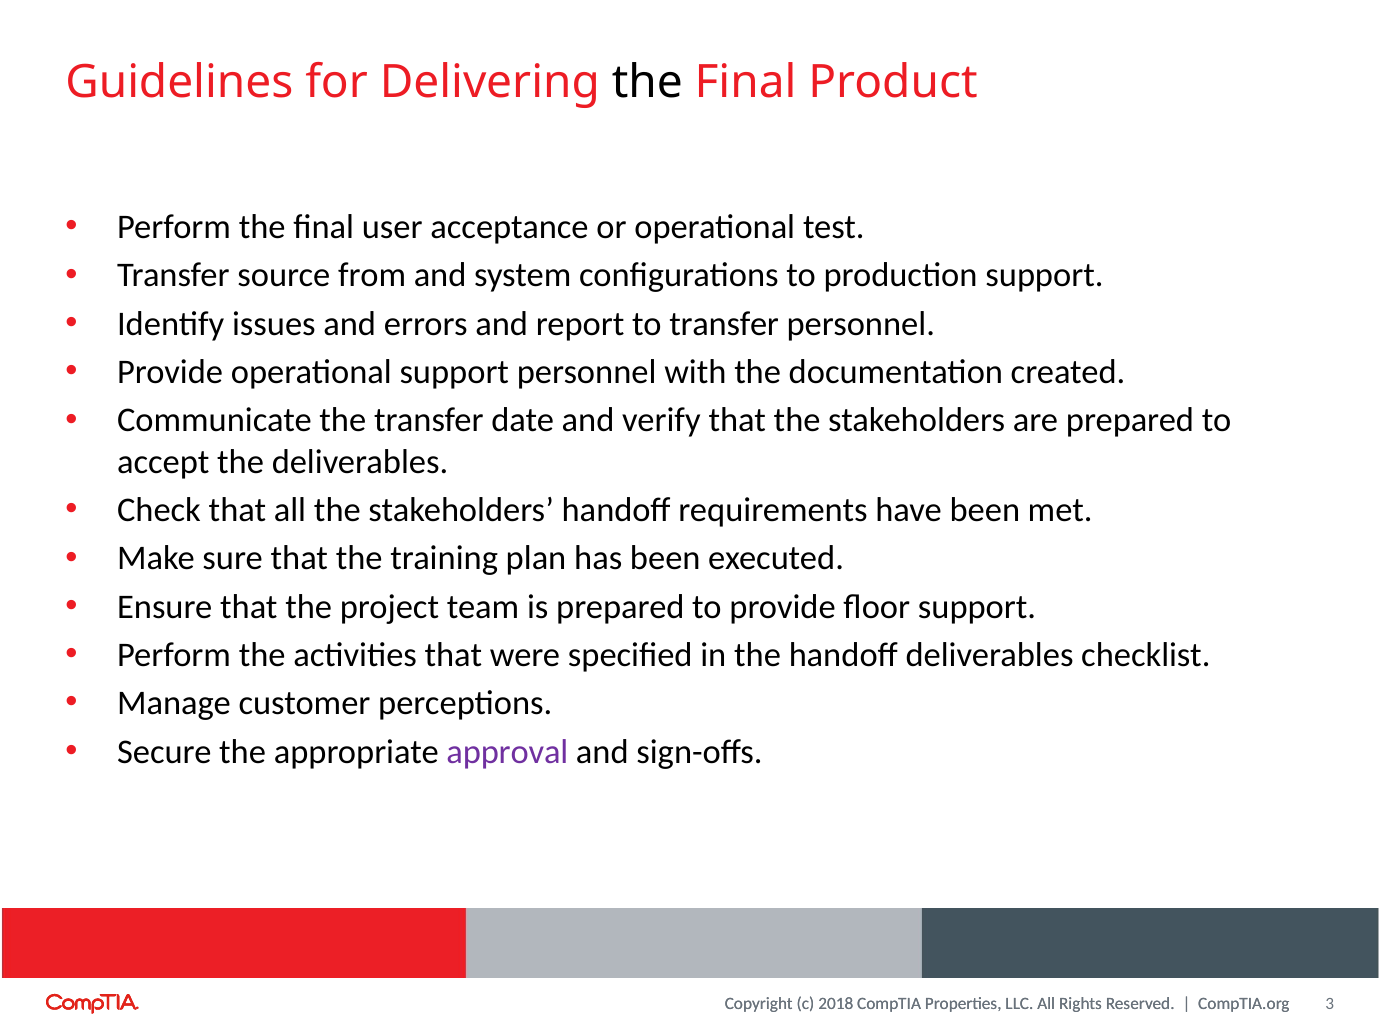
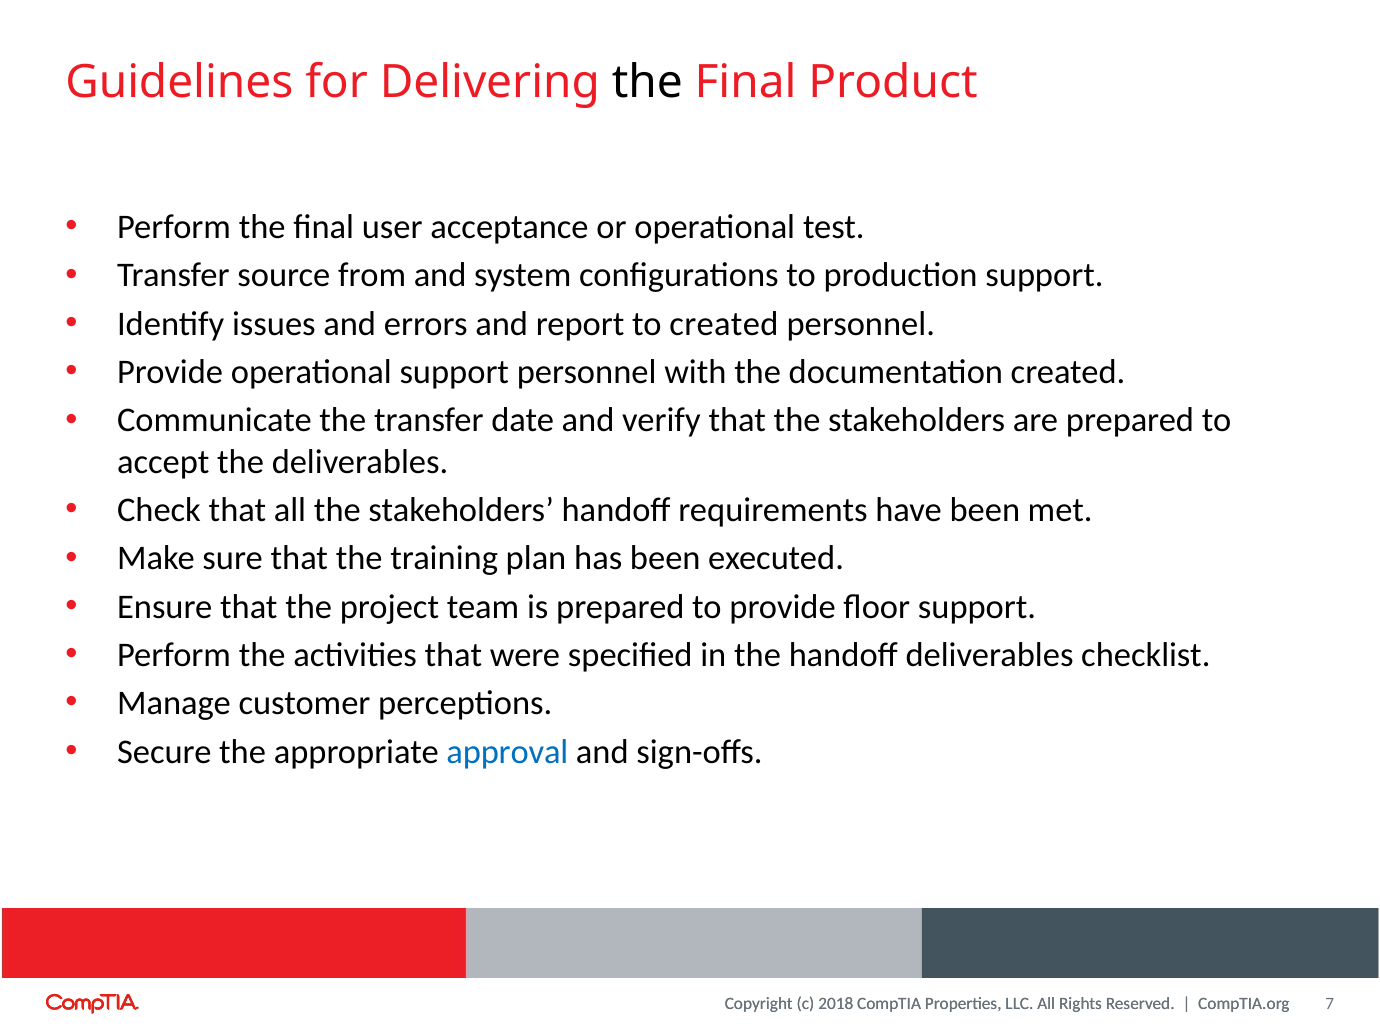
to transfer: transfer -> created (724, 324)
approval colour: purple -> blue (507, 752)
3: 3 -> 7 (1330, 1004)
